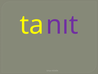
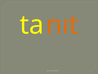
nıt colour: purple -> orange (62, 25)
